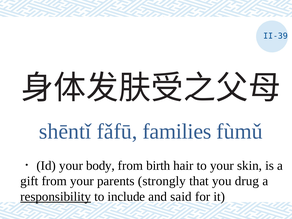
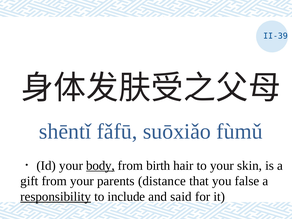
families: families -> suōxiǎo (177, 131)
body underline: none -> present (100, 166)
strongly: strongly -> distance (162, 181)
drug: drug -> false (247, 181)
